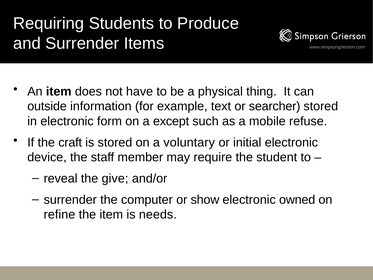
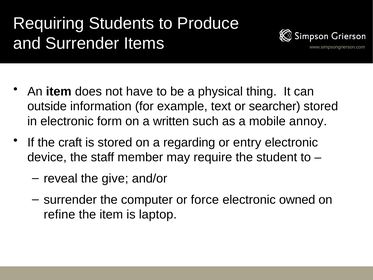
except: except -> written (171, 121)
refuse: refuse -> annoy (308, 121)
voluntary: voluntary -> regarding (189, 142)
initial: initial -> entry (247, 142)
show: show -> force (205, 199)
needs: needs -> laptop (158, 214)
